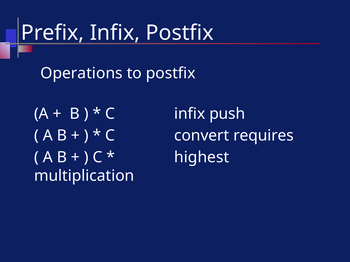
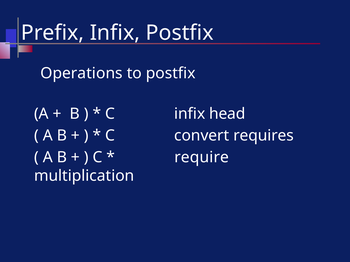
push: push -> head (227, 114)
highest: highest -> require (202, 157)
